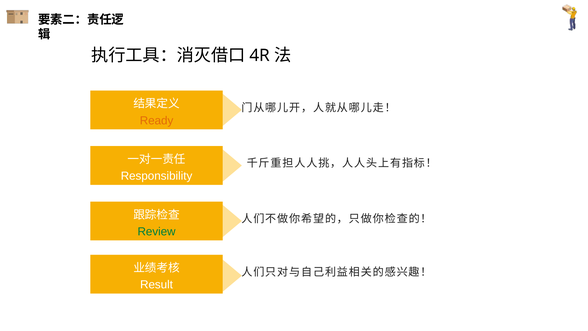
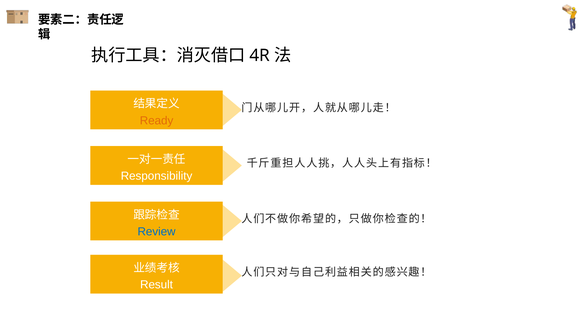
Review colour: green -> blue (157, 231)
